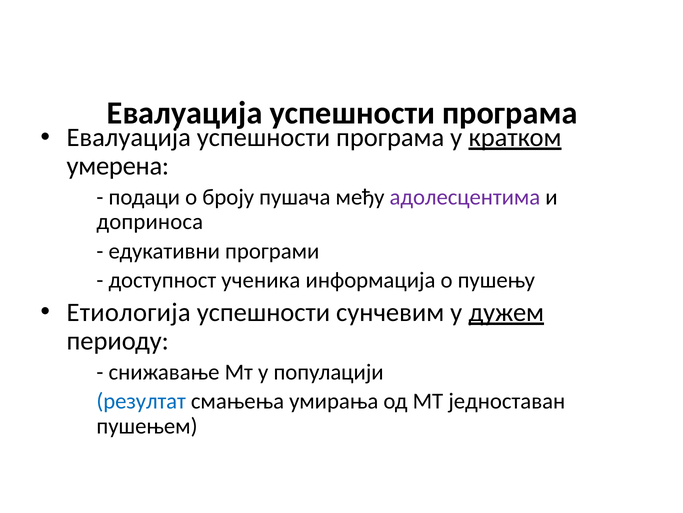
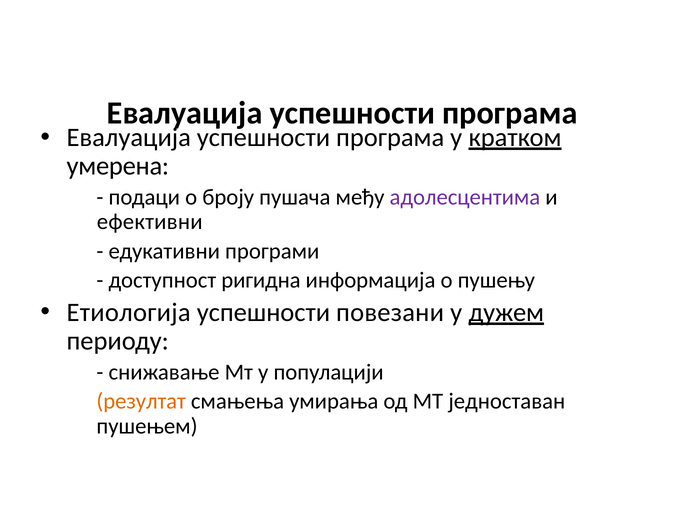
доприноса: доприноса -> ефективни (150, 222)
ученика: ученика -> ригидна (261, 280)
сунчевим: сунчевим -> повезани (390, 312)
резултат colour: blue -> orange (141, 401)
